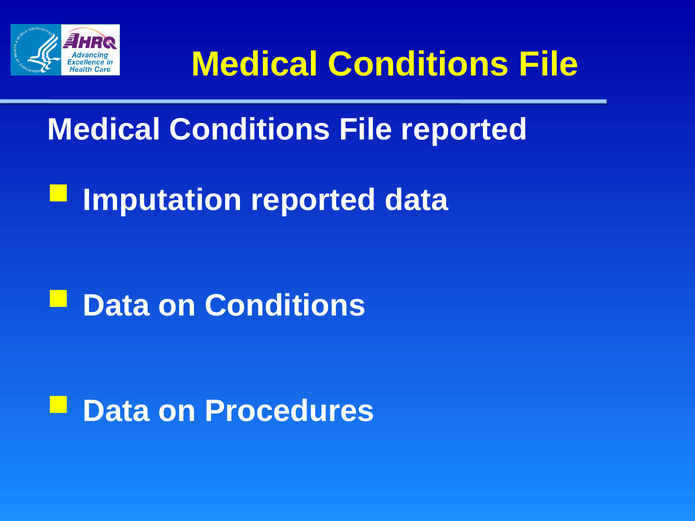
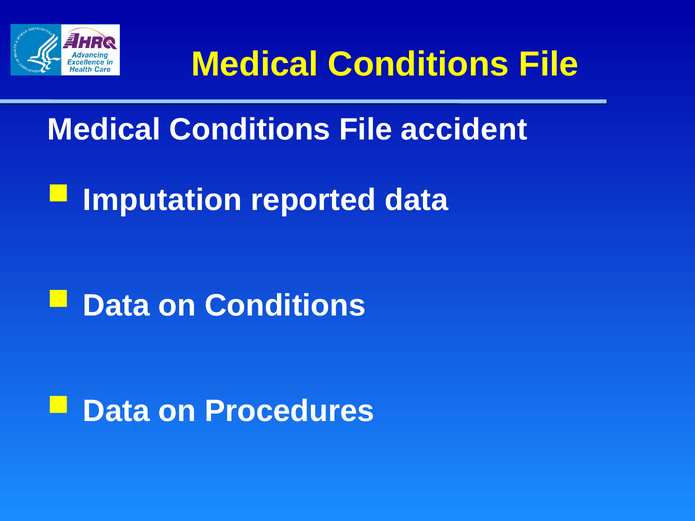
File reported: reported -> accident (464, 130)
